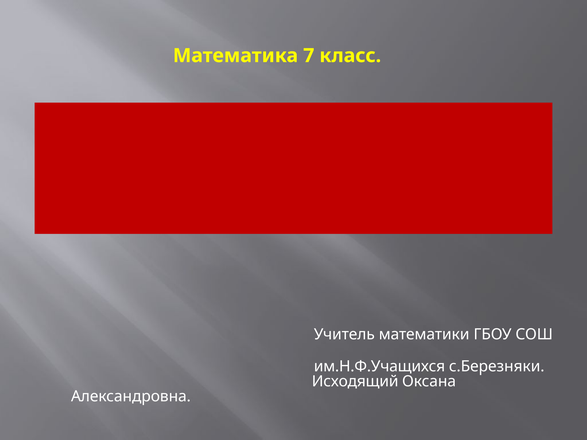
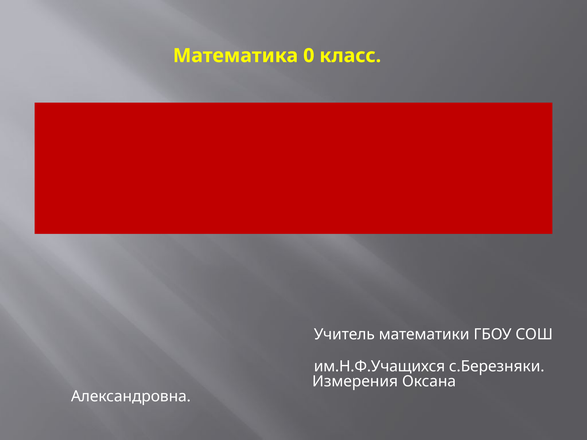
7: 7 -> 0 (309, 56)
Исходящий: Исходящий -> Измерения (355, 382)
